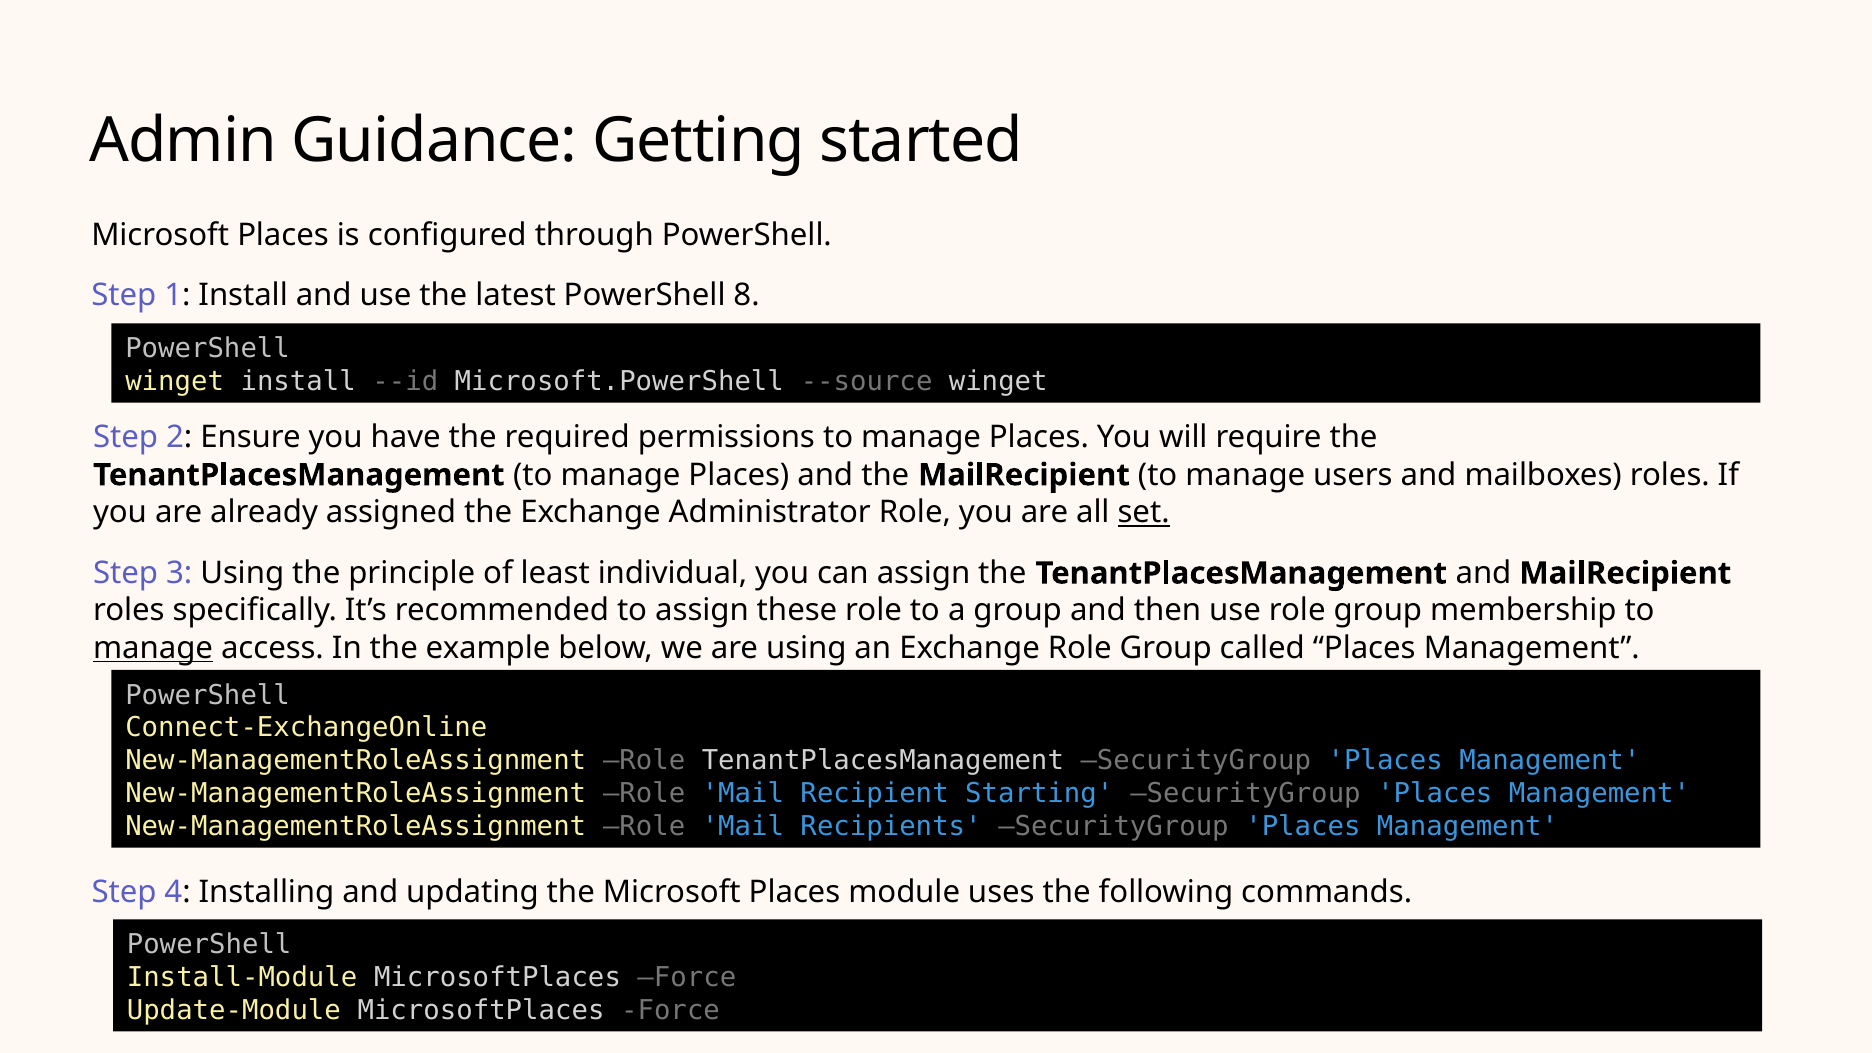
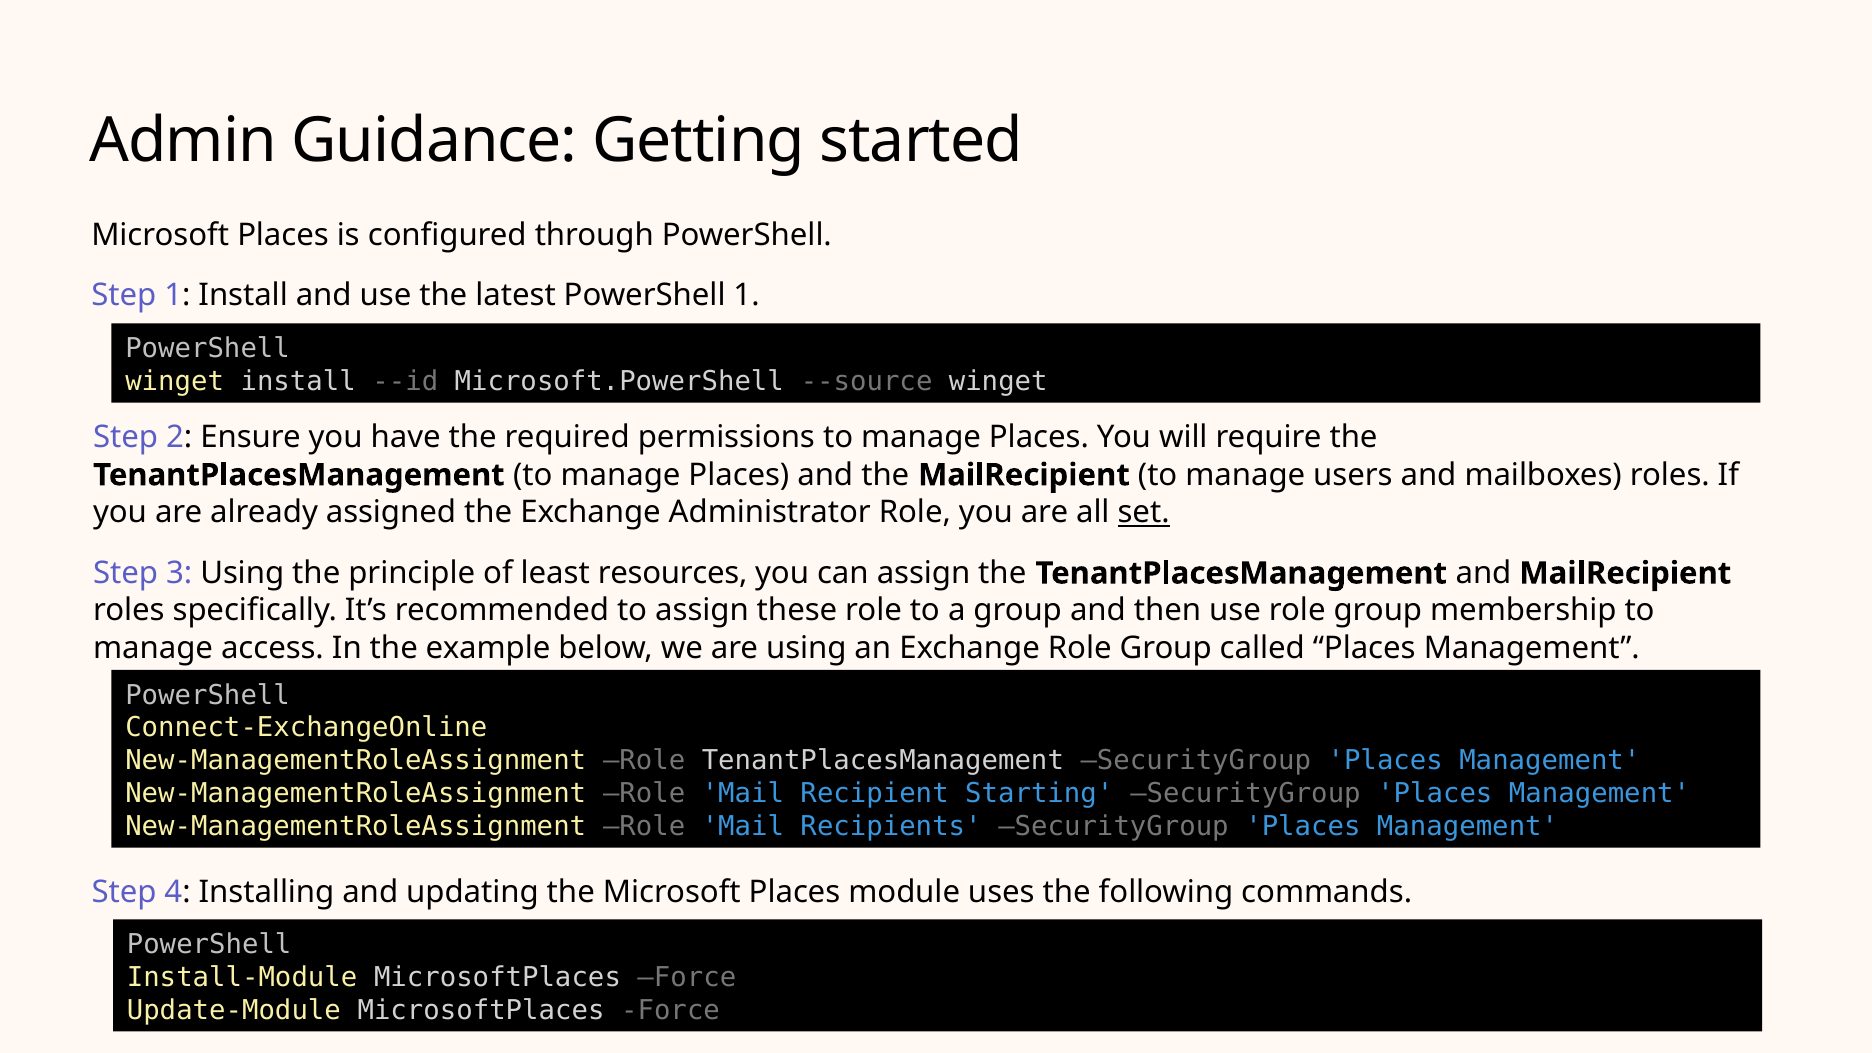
PowerShell 8: 8 -> 1 (747, 296)
individual: individual -> resources (673, 573)
manage underline: present -> none (153, 648)
